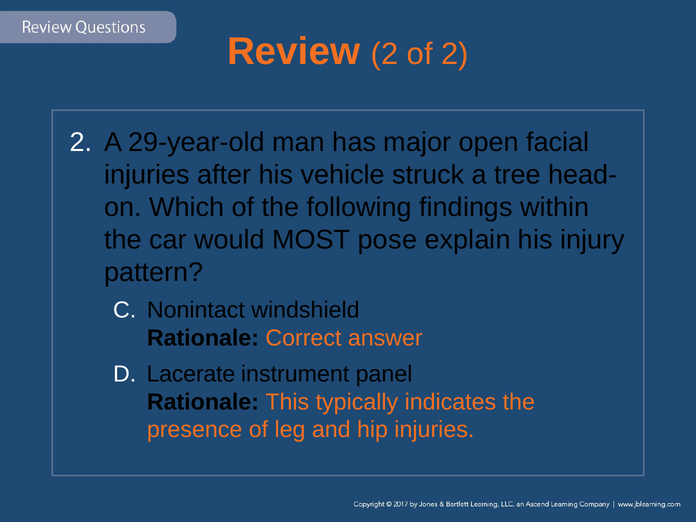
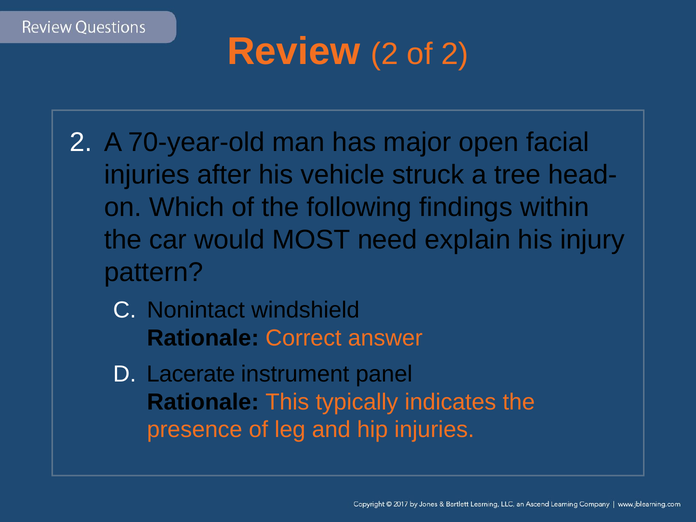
29-year-old: 29-year-old -> 70-year-old (197, 142)
pose: pose -> need (388, 240)
